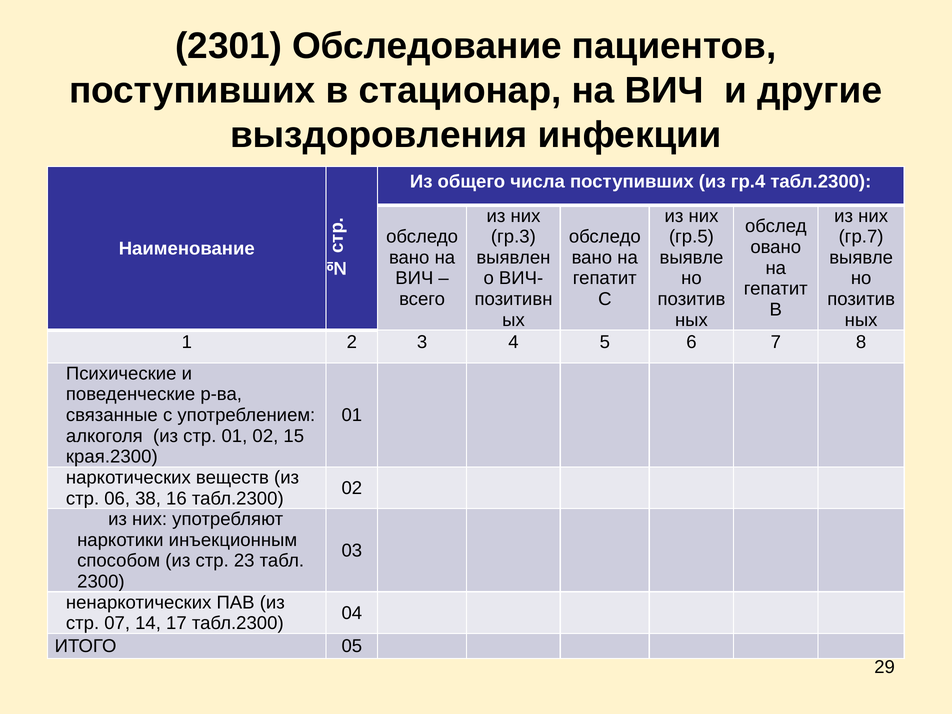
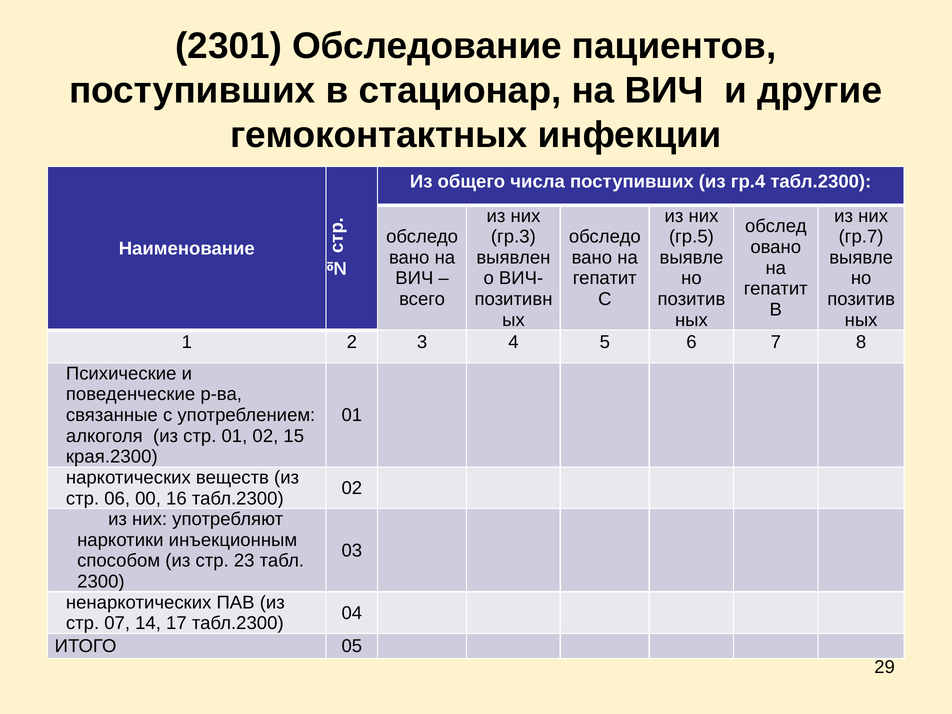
выздоровления: выздоровления -> гемоконтактных (379, 135)
38: 38 -> 00 (148, 498)
